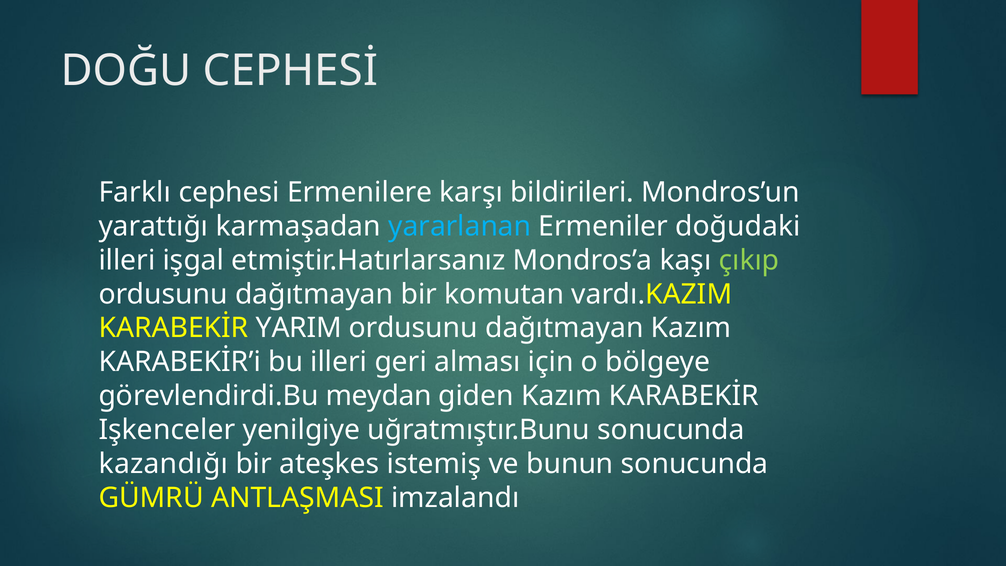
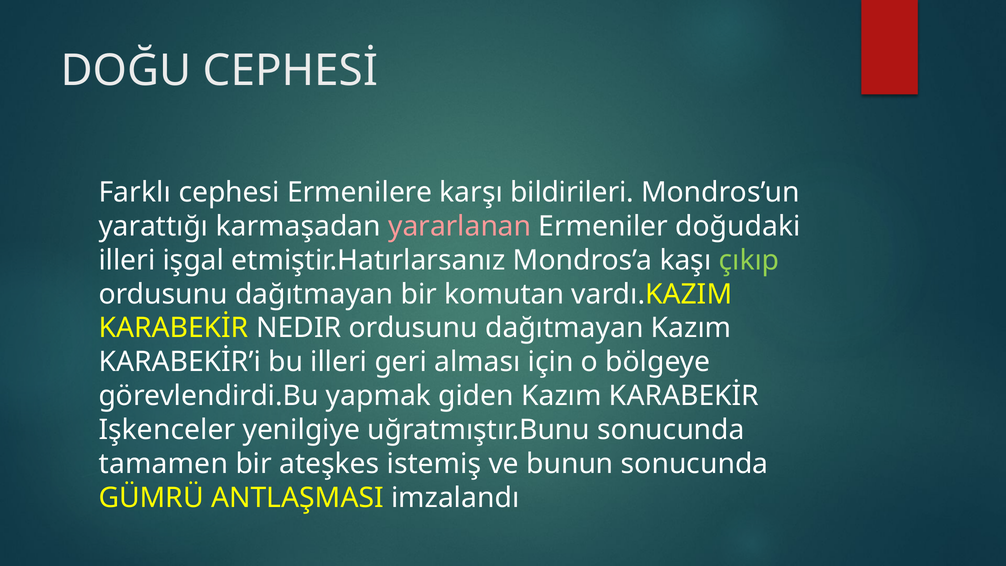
yararlanan colour: light blue -> pink (460, 226)
YARIM: YARIM -> NEDIR (299, 328)
meydan: meydan -> yapmak (379, 396)
kazandığı: kazandığı -> tamamen (163, 464)
